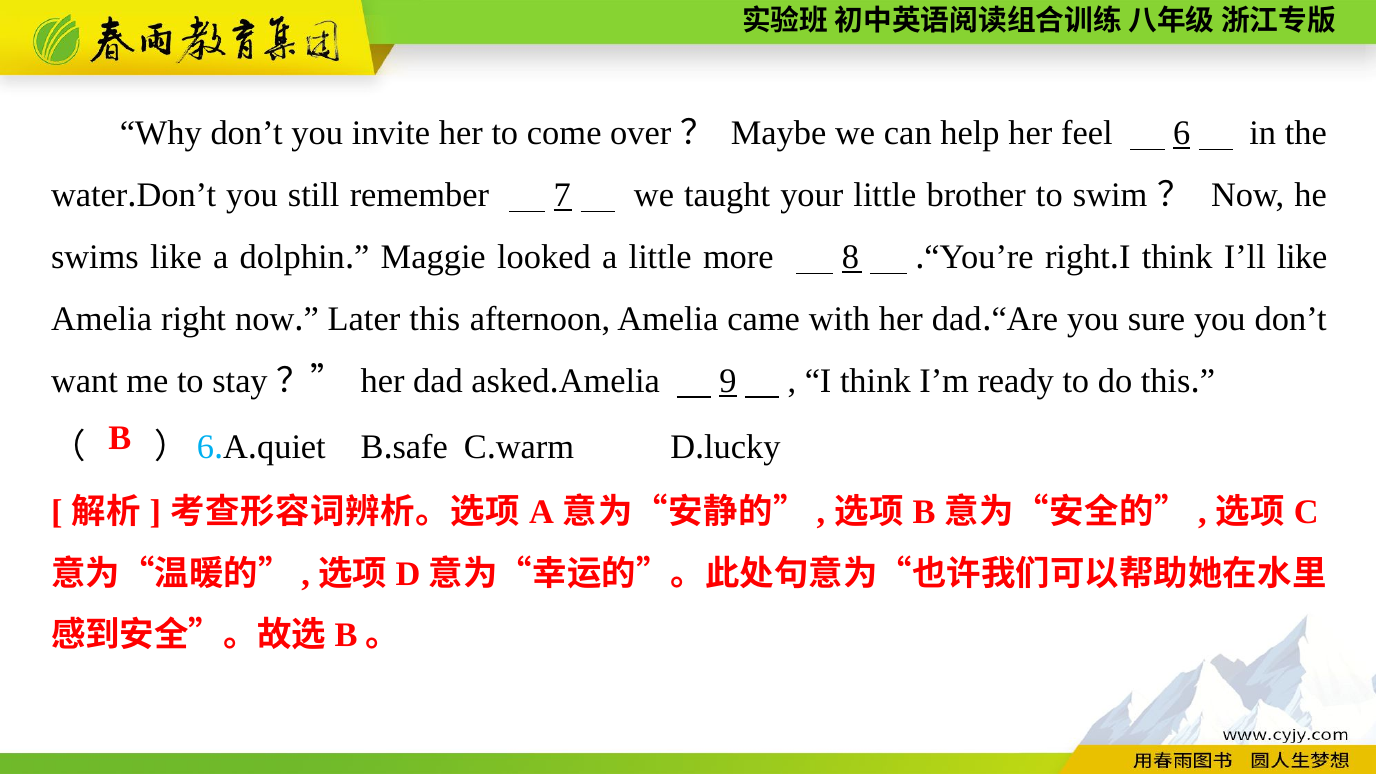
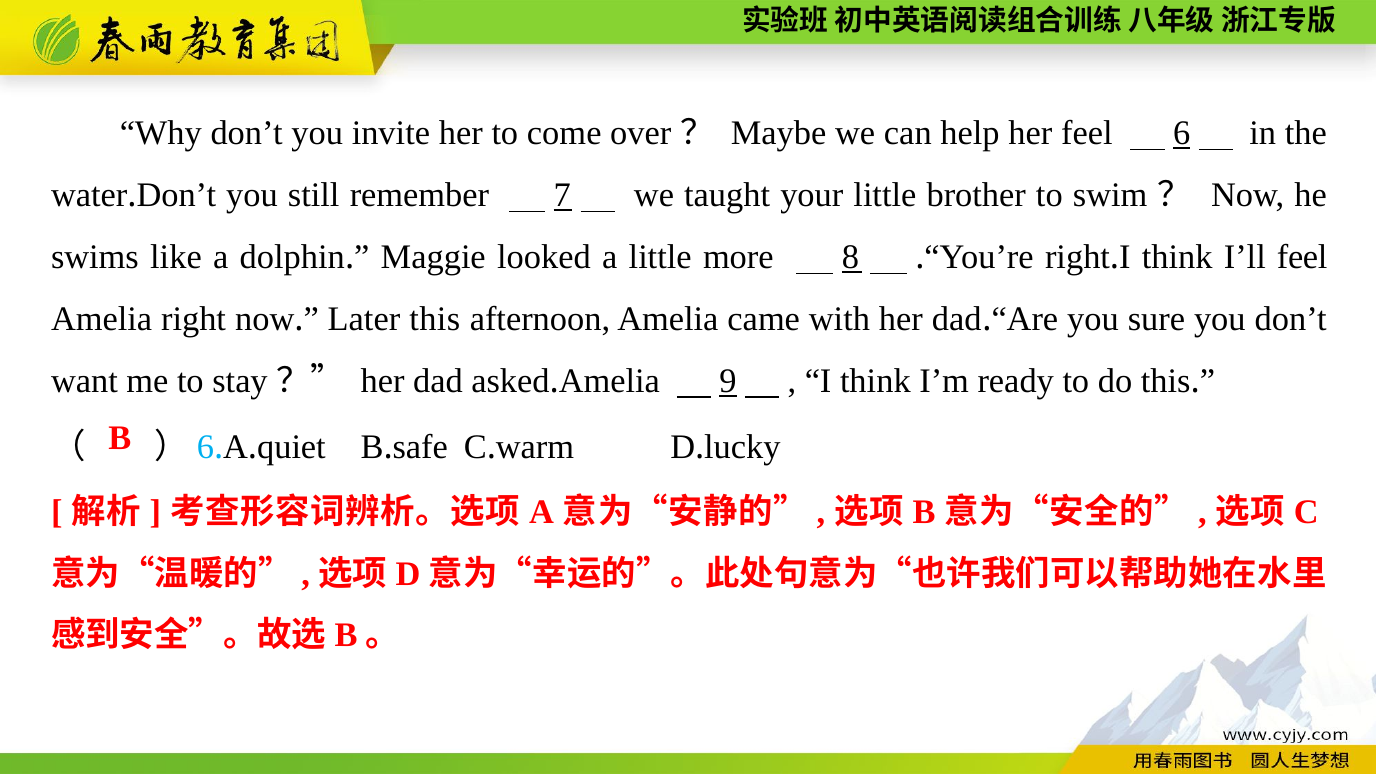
I’ll like: like -> feel (1302, 257)
